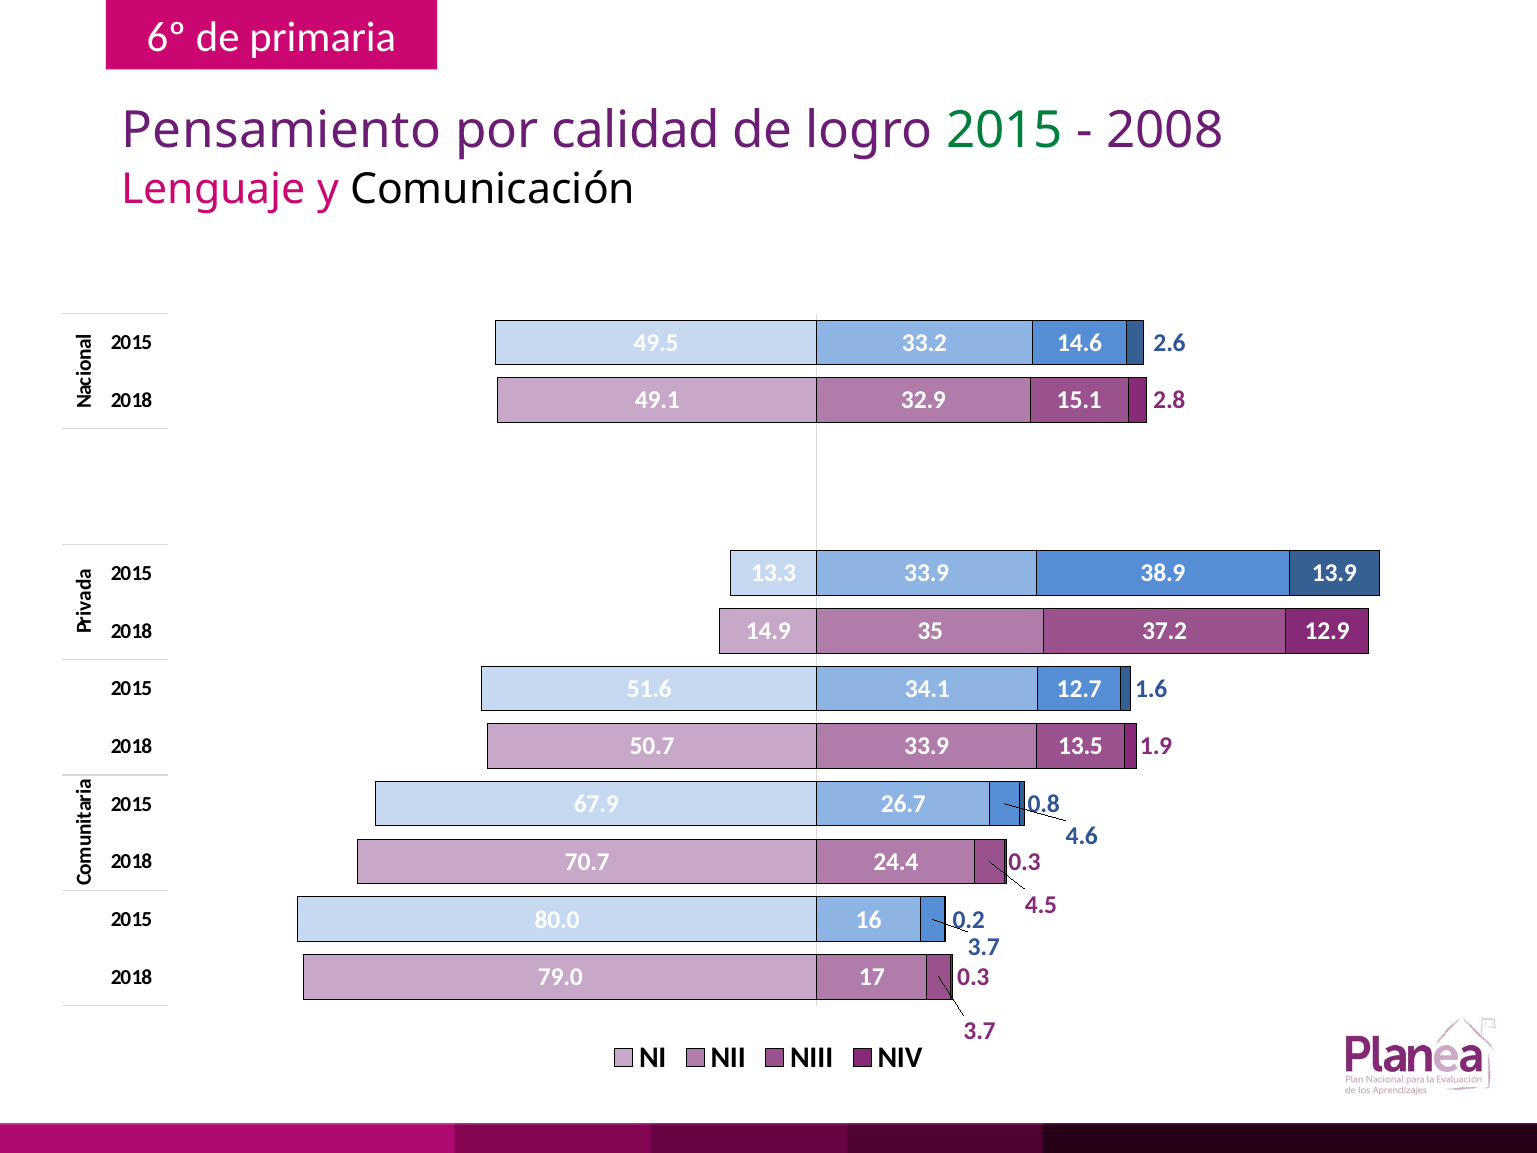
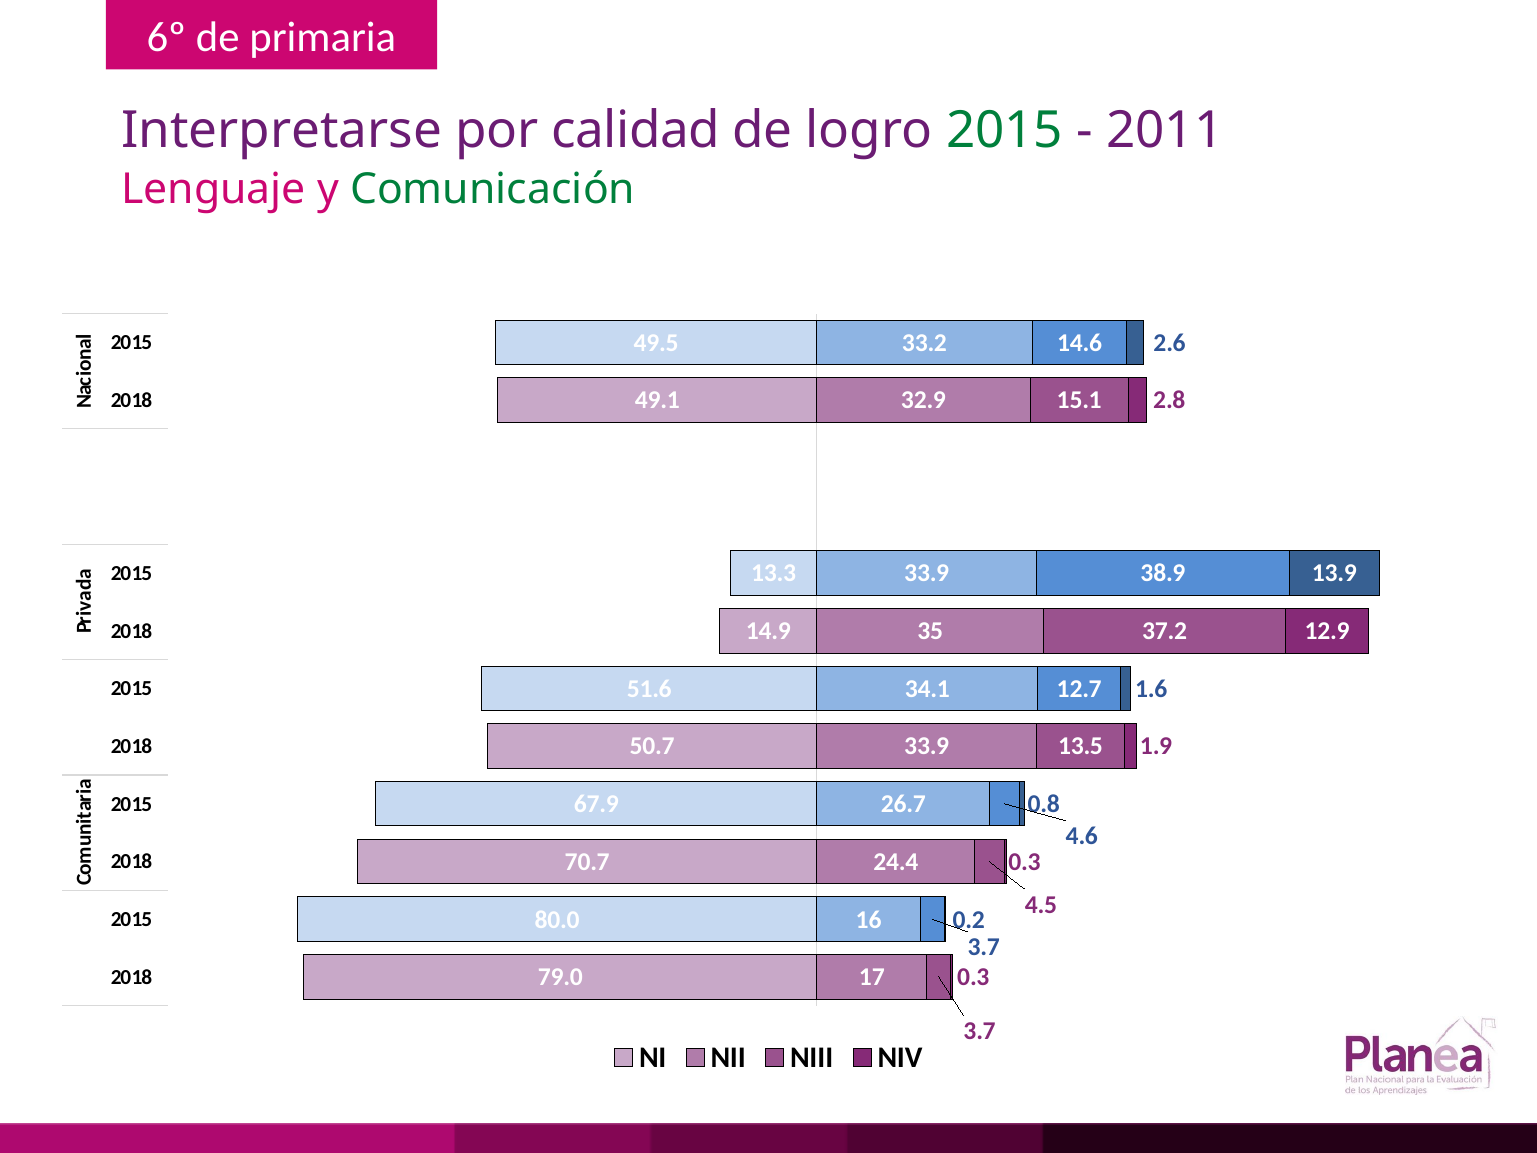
Pensamiento: Pensamiento -> Interpretarse (282, 130)
2008: 2008 -> 2011 (1165, 130)
Comunicación colour: black -> green (493, 189)
